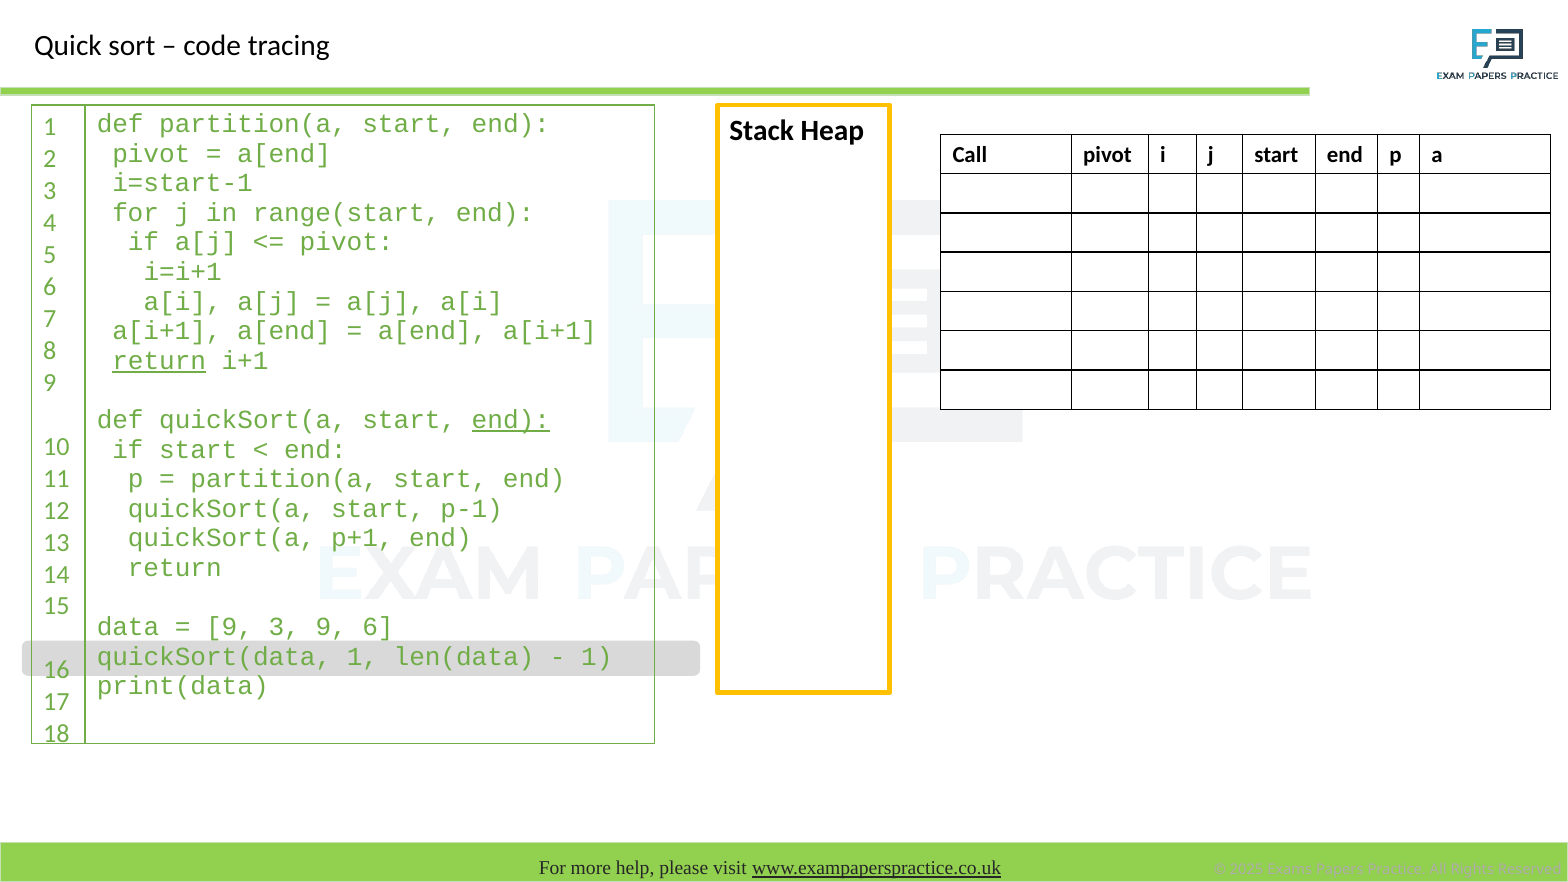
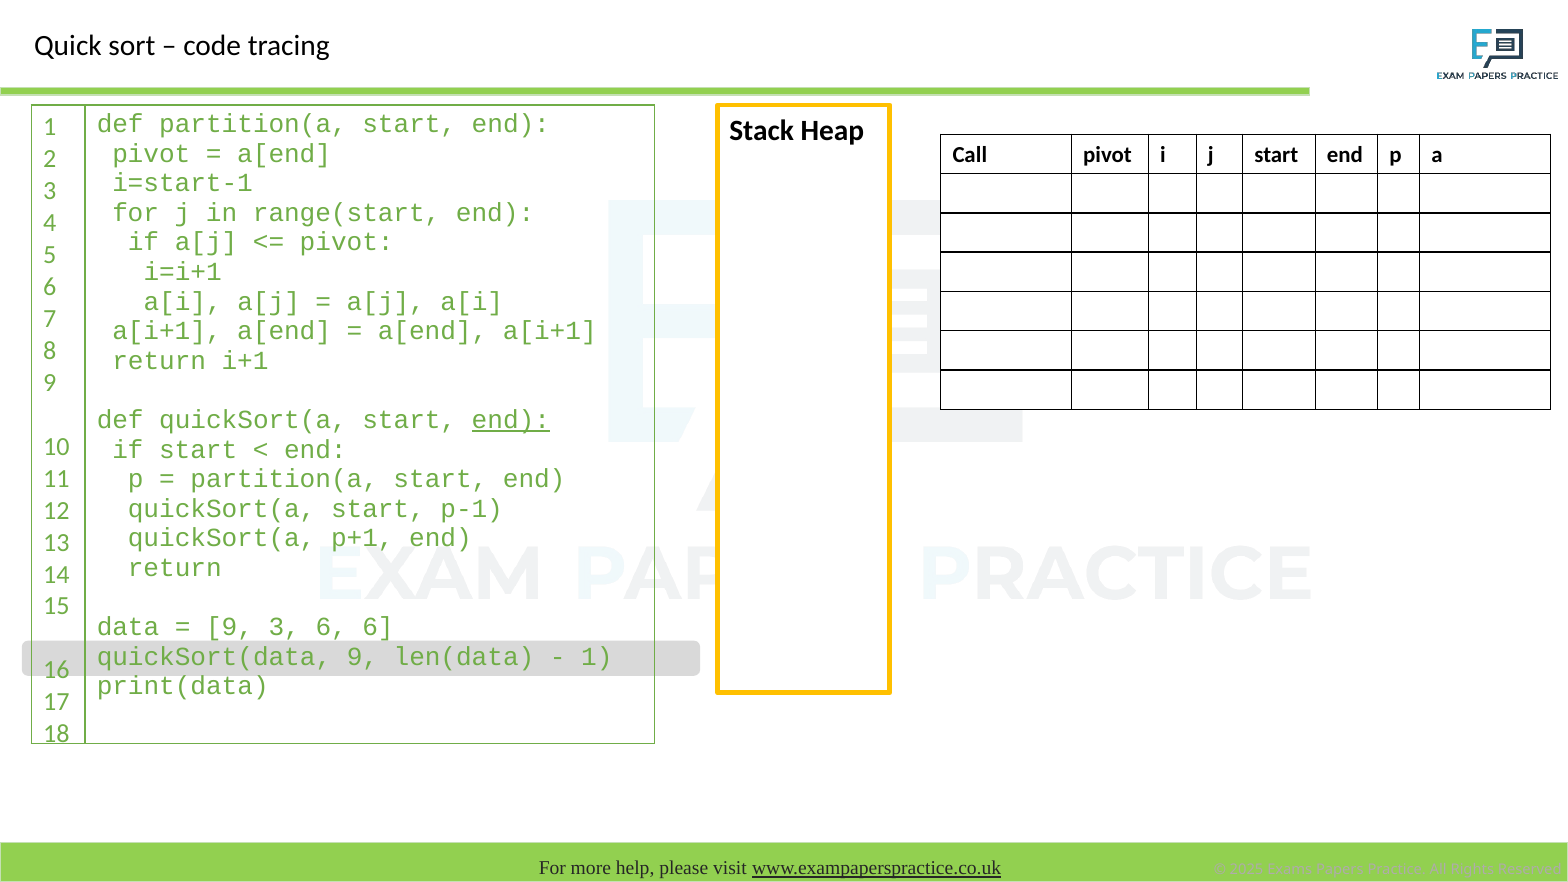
return underline: present -> none (159, 361)
3 9: 9 -> 6 (331, 627)
quickSort(data 1: 1 -> 9 (362, 657)
